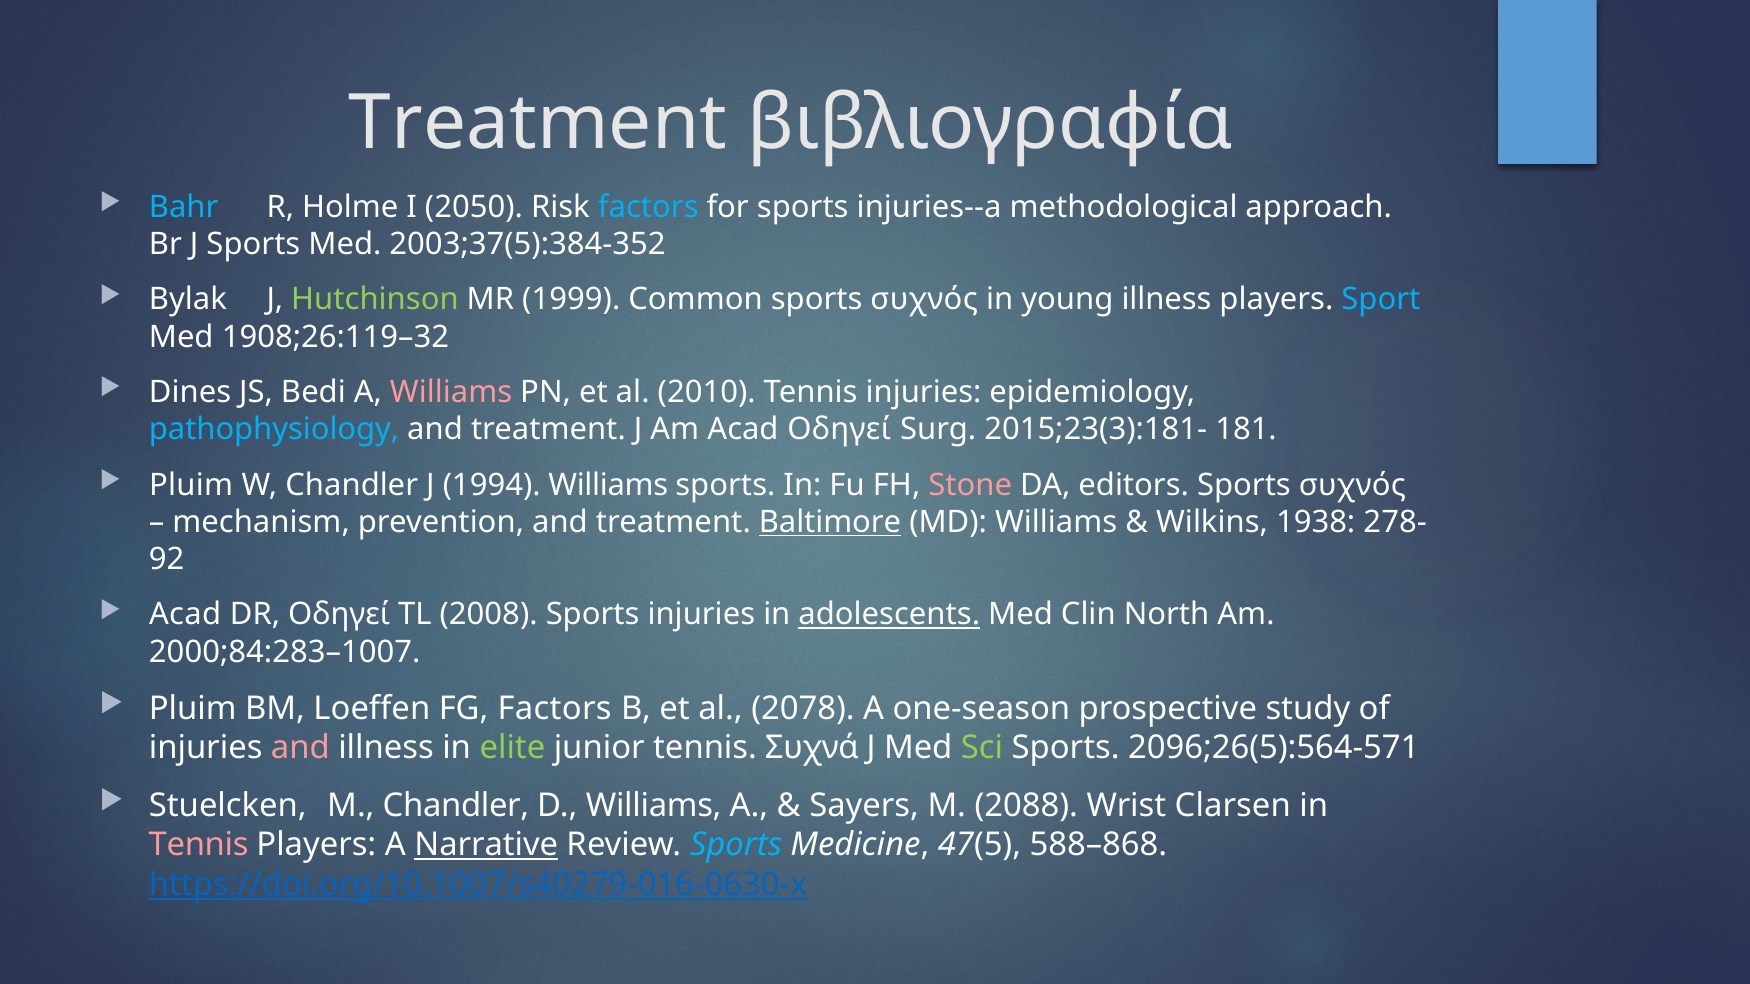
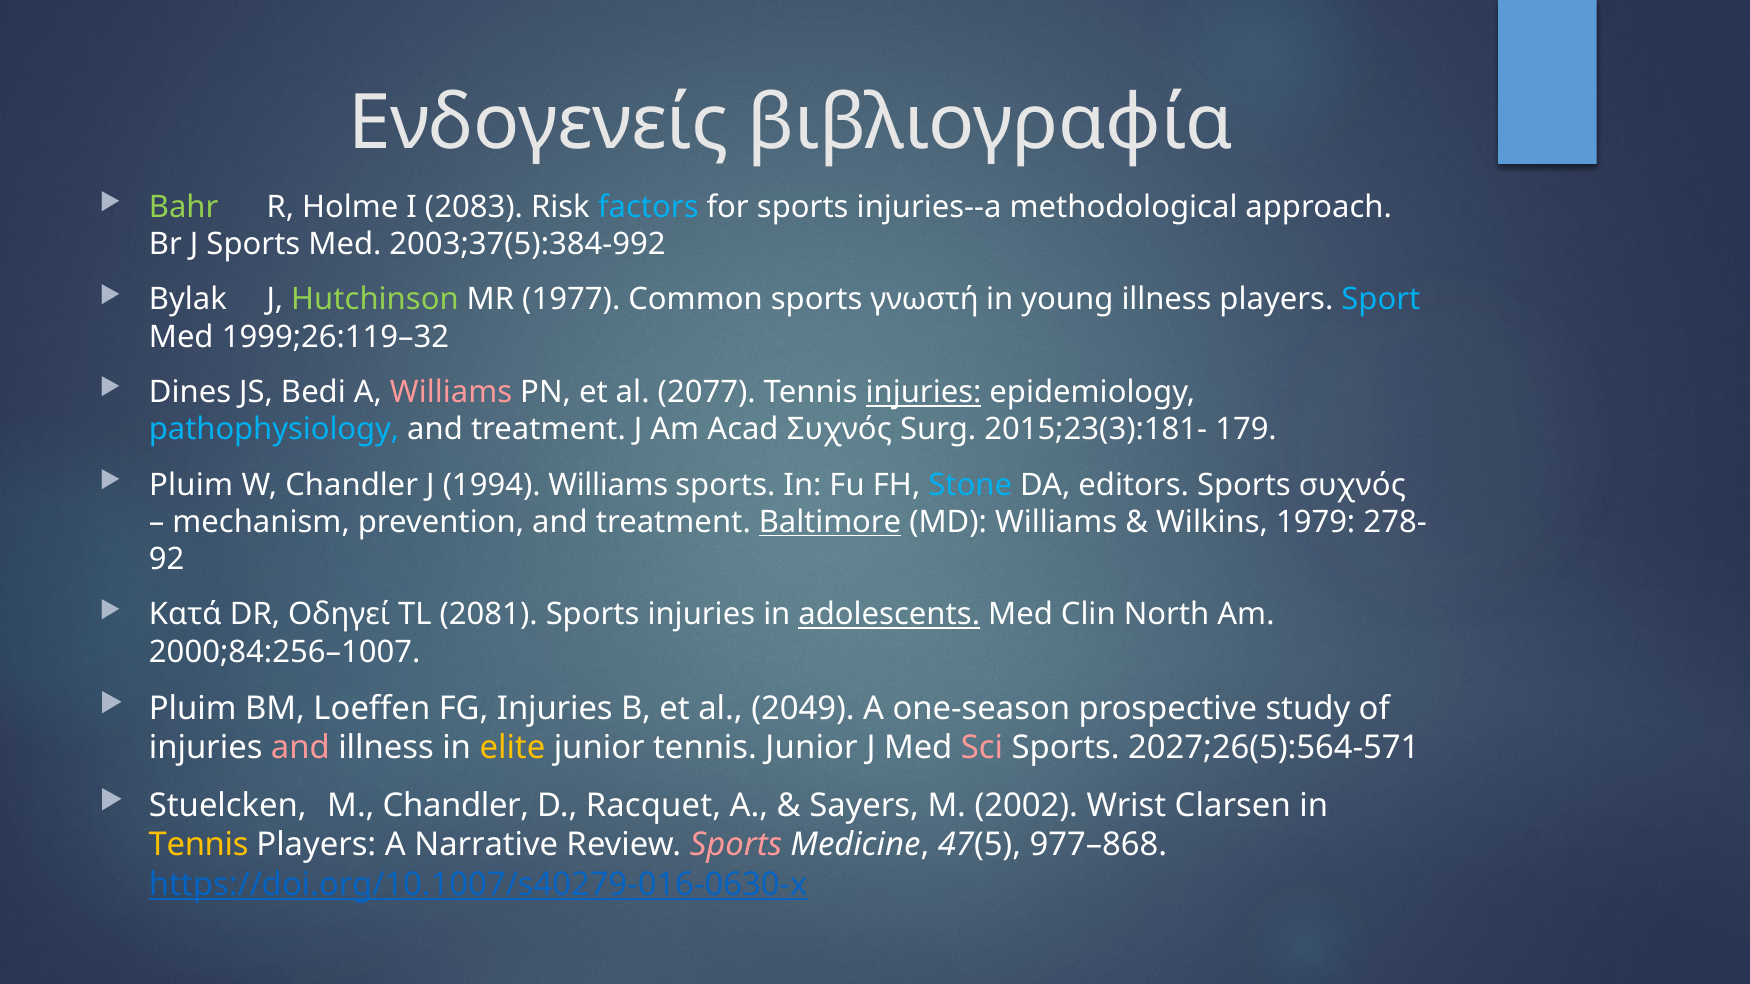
Treatment: Treatment -> Ενδογενείς (538, 123)
Bahr colour: light blue -> light green (184, 207)
2050: 2050 -> 2083 (474, 207)
2003;37(5):384-352: 2003;37(5):384-352 -> 2003;37(5):384-992 (528, 244)
1999: 1999 -> 1977 (571, 300)
Common sports συχνός: συχνός -> γνωστή (924, 300)
1908;26:119–32: 1908;26:119–32 -> 1999;26:119–32 (335, 337)
2010: 2010 -> 2077 (707, 392)
injuries underline: none -> present (924, 392)
Acad Οδηγεί: Οδηγεί -> Συχνός (839, 430)
181: 181 -> 179 (1246, 430)
Stone colour: pink -> light blue (970, 485)
1938: 1938 -> 1979 (1316, 522)
Acad: Acad -> Κατά (185, 615)
2008: 2008 -> 2081 (489, 615)
2000;84:283–1007: 2000;84:283–1007 -> 2000;84:256–1007 (285, 652)
FG Factors: Factors -> Injuries (555, 709)
2078: 2078 -> 2049 (803, 709)
elite colour: light green -> yellow (512, 748)
tennis Συχνά: Συχνά -> Junior (812, 748)
Sci colour: light green -> pink (982, 748)
2096;26(5):564-571: 2096;26(5):564-571 -> 2027;26(5):564-571 (1274, 748)
D Williams: Williams -> Racquet (653, 806)
2088: 2088 -> 2002 (1026, 806)
Tennis colour: pink -> yellow (199, 845)
Narrative underline: present -> none (486, 845)
Sports colour: light blue -> pink (736, 845)
588–868: 588–868 -> 977–868 (1098, 845)
